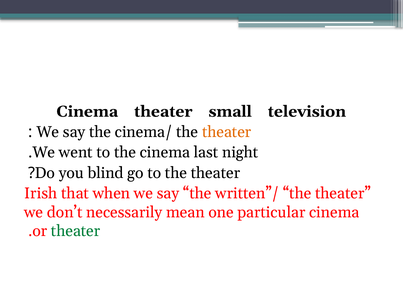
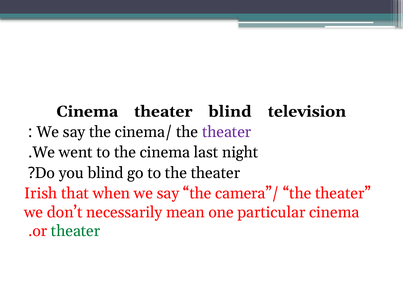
theater small: small -> blind (230, 112)
theater colour: orange -> purple (227, 132)
written”/: written”/ -> camera”/ (247, 194)
